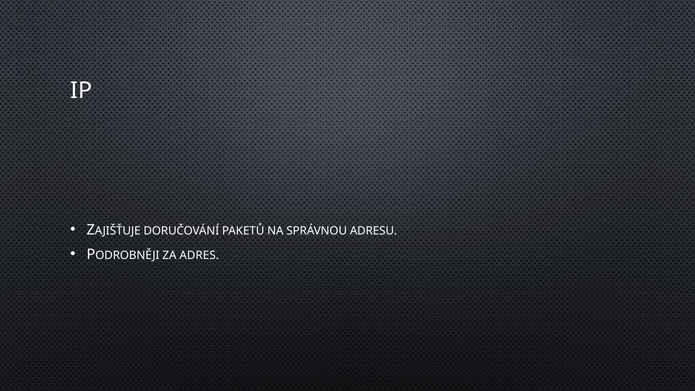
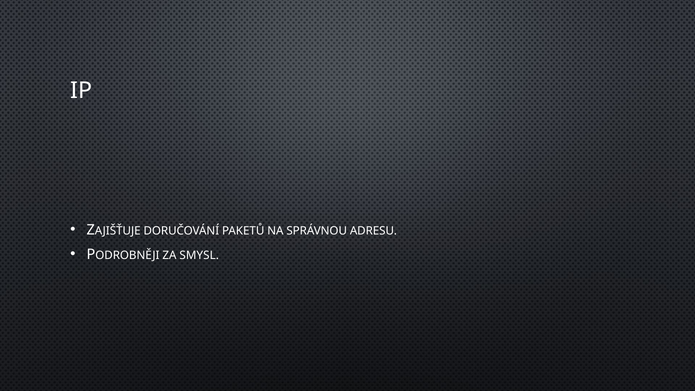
ADRES: ADRES -> SMYSL (199, 255)
